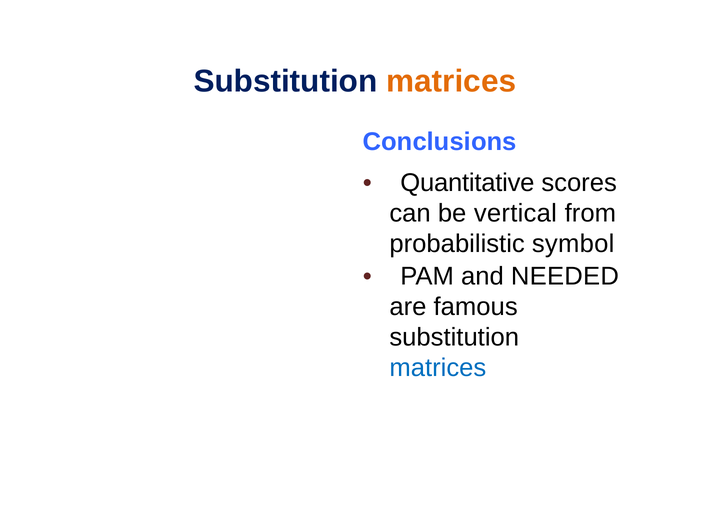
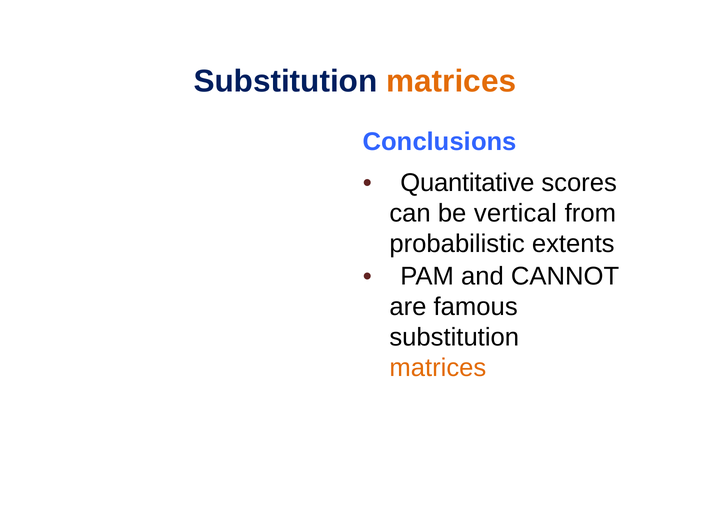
symbol: symbol -> extents (573, 244)
NEEDED: NEEDED -> CANNOT (565, 277)
matrices colour: blue -> orange (438, 368)
